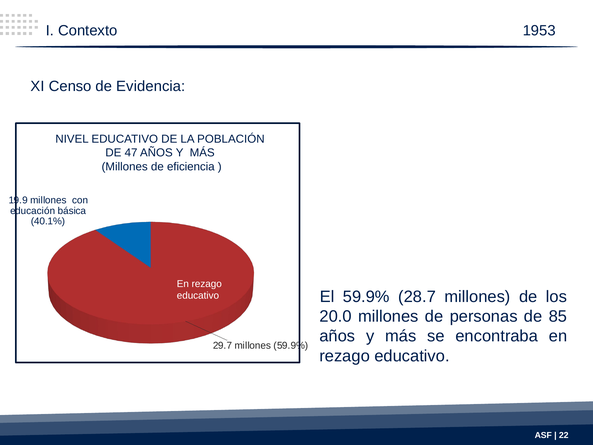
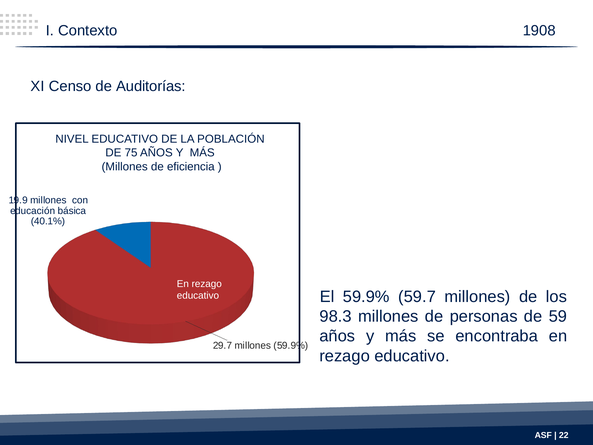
1953: 1953 -> 1908 (539, 30)
Evidencia: Evidencia -> Auditorías (151, 86)
47: 47 -> 75 (131, 153)
28.7: 28.7 -> 59.7 (417, 296)
20.0: 20.0 -> 98.3 (336, 316)
85: 85 -> 59 (558, 316)
